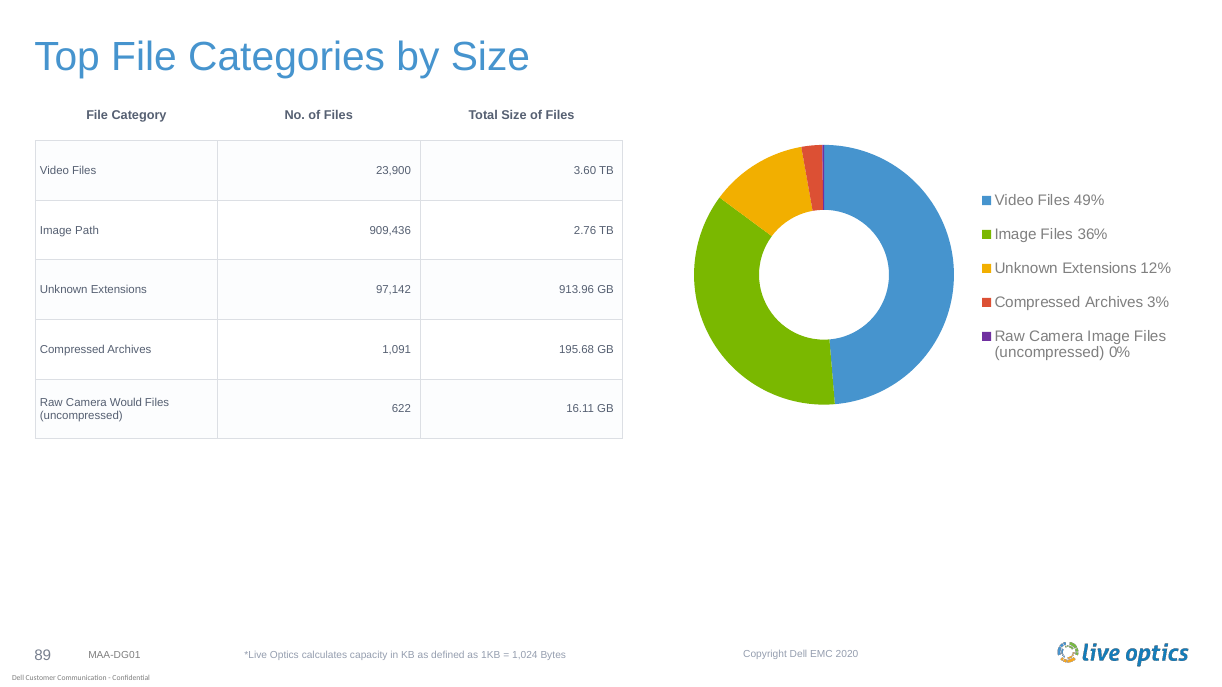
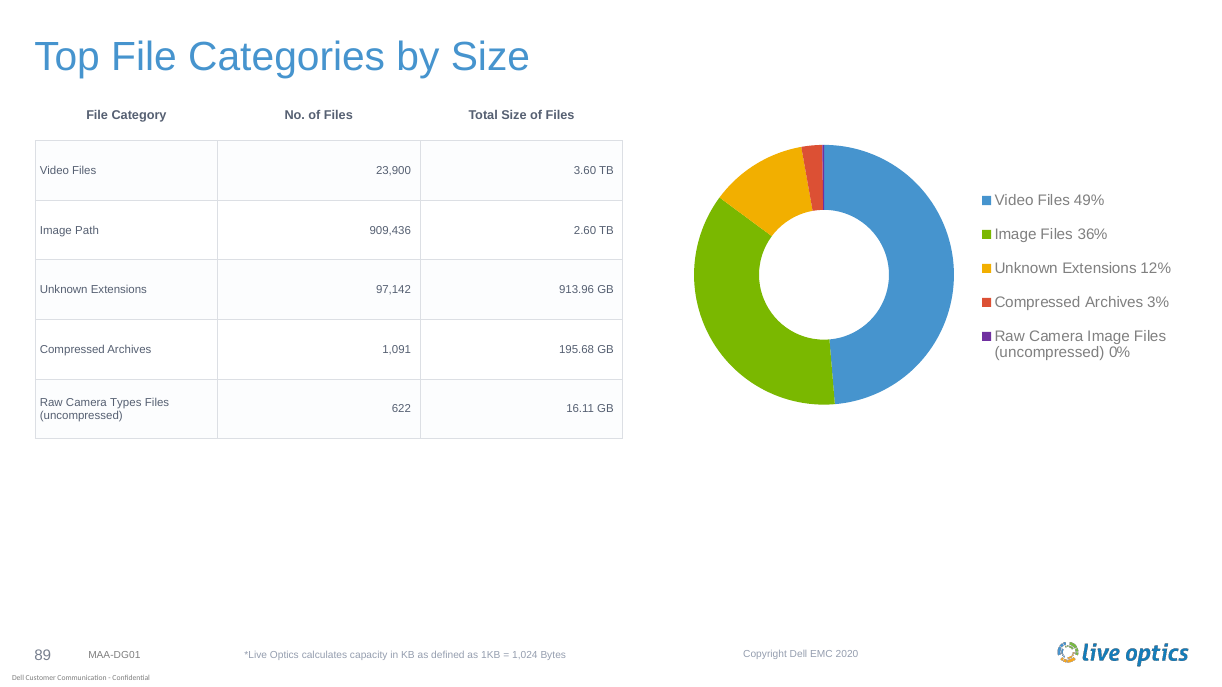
2.76: 2.76 -> 2.60 (585, 230)
Would: Would -> Types (126, 403)
